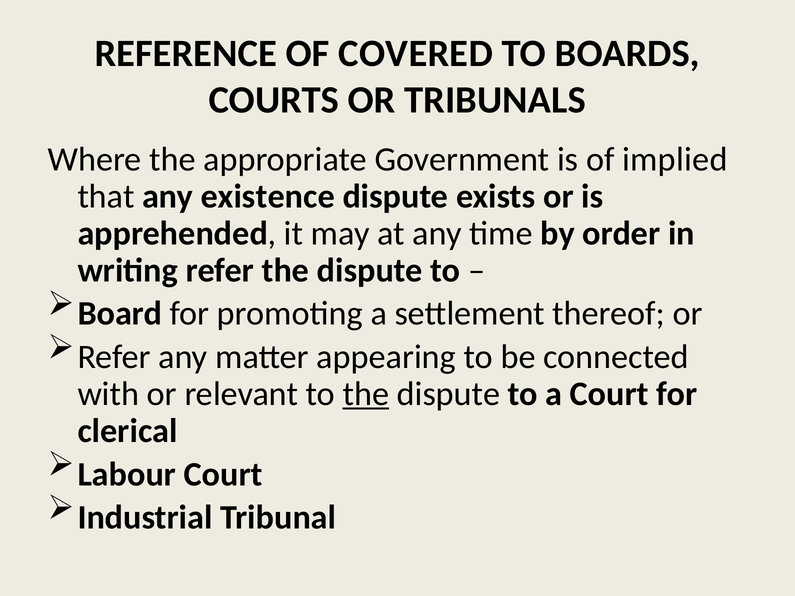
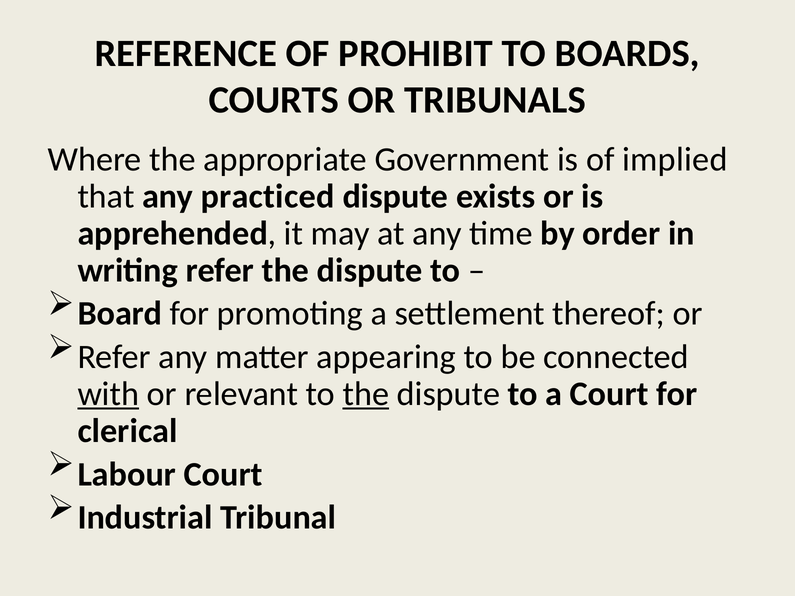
COVERED: COVERED -> PROHIBIT (416, 54)
existence: existence -> practiced (268, 196)
with underline: none -> present (108, 394)
